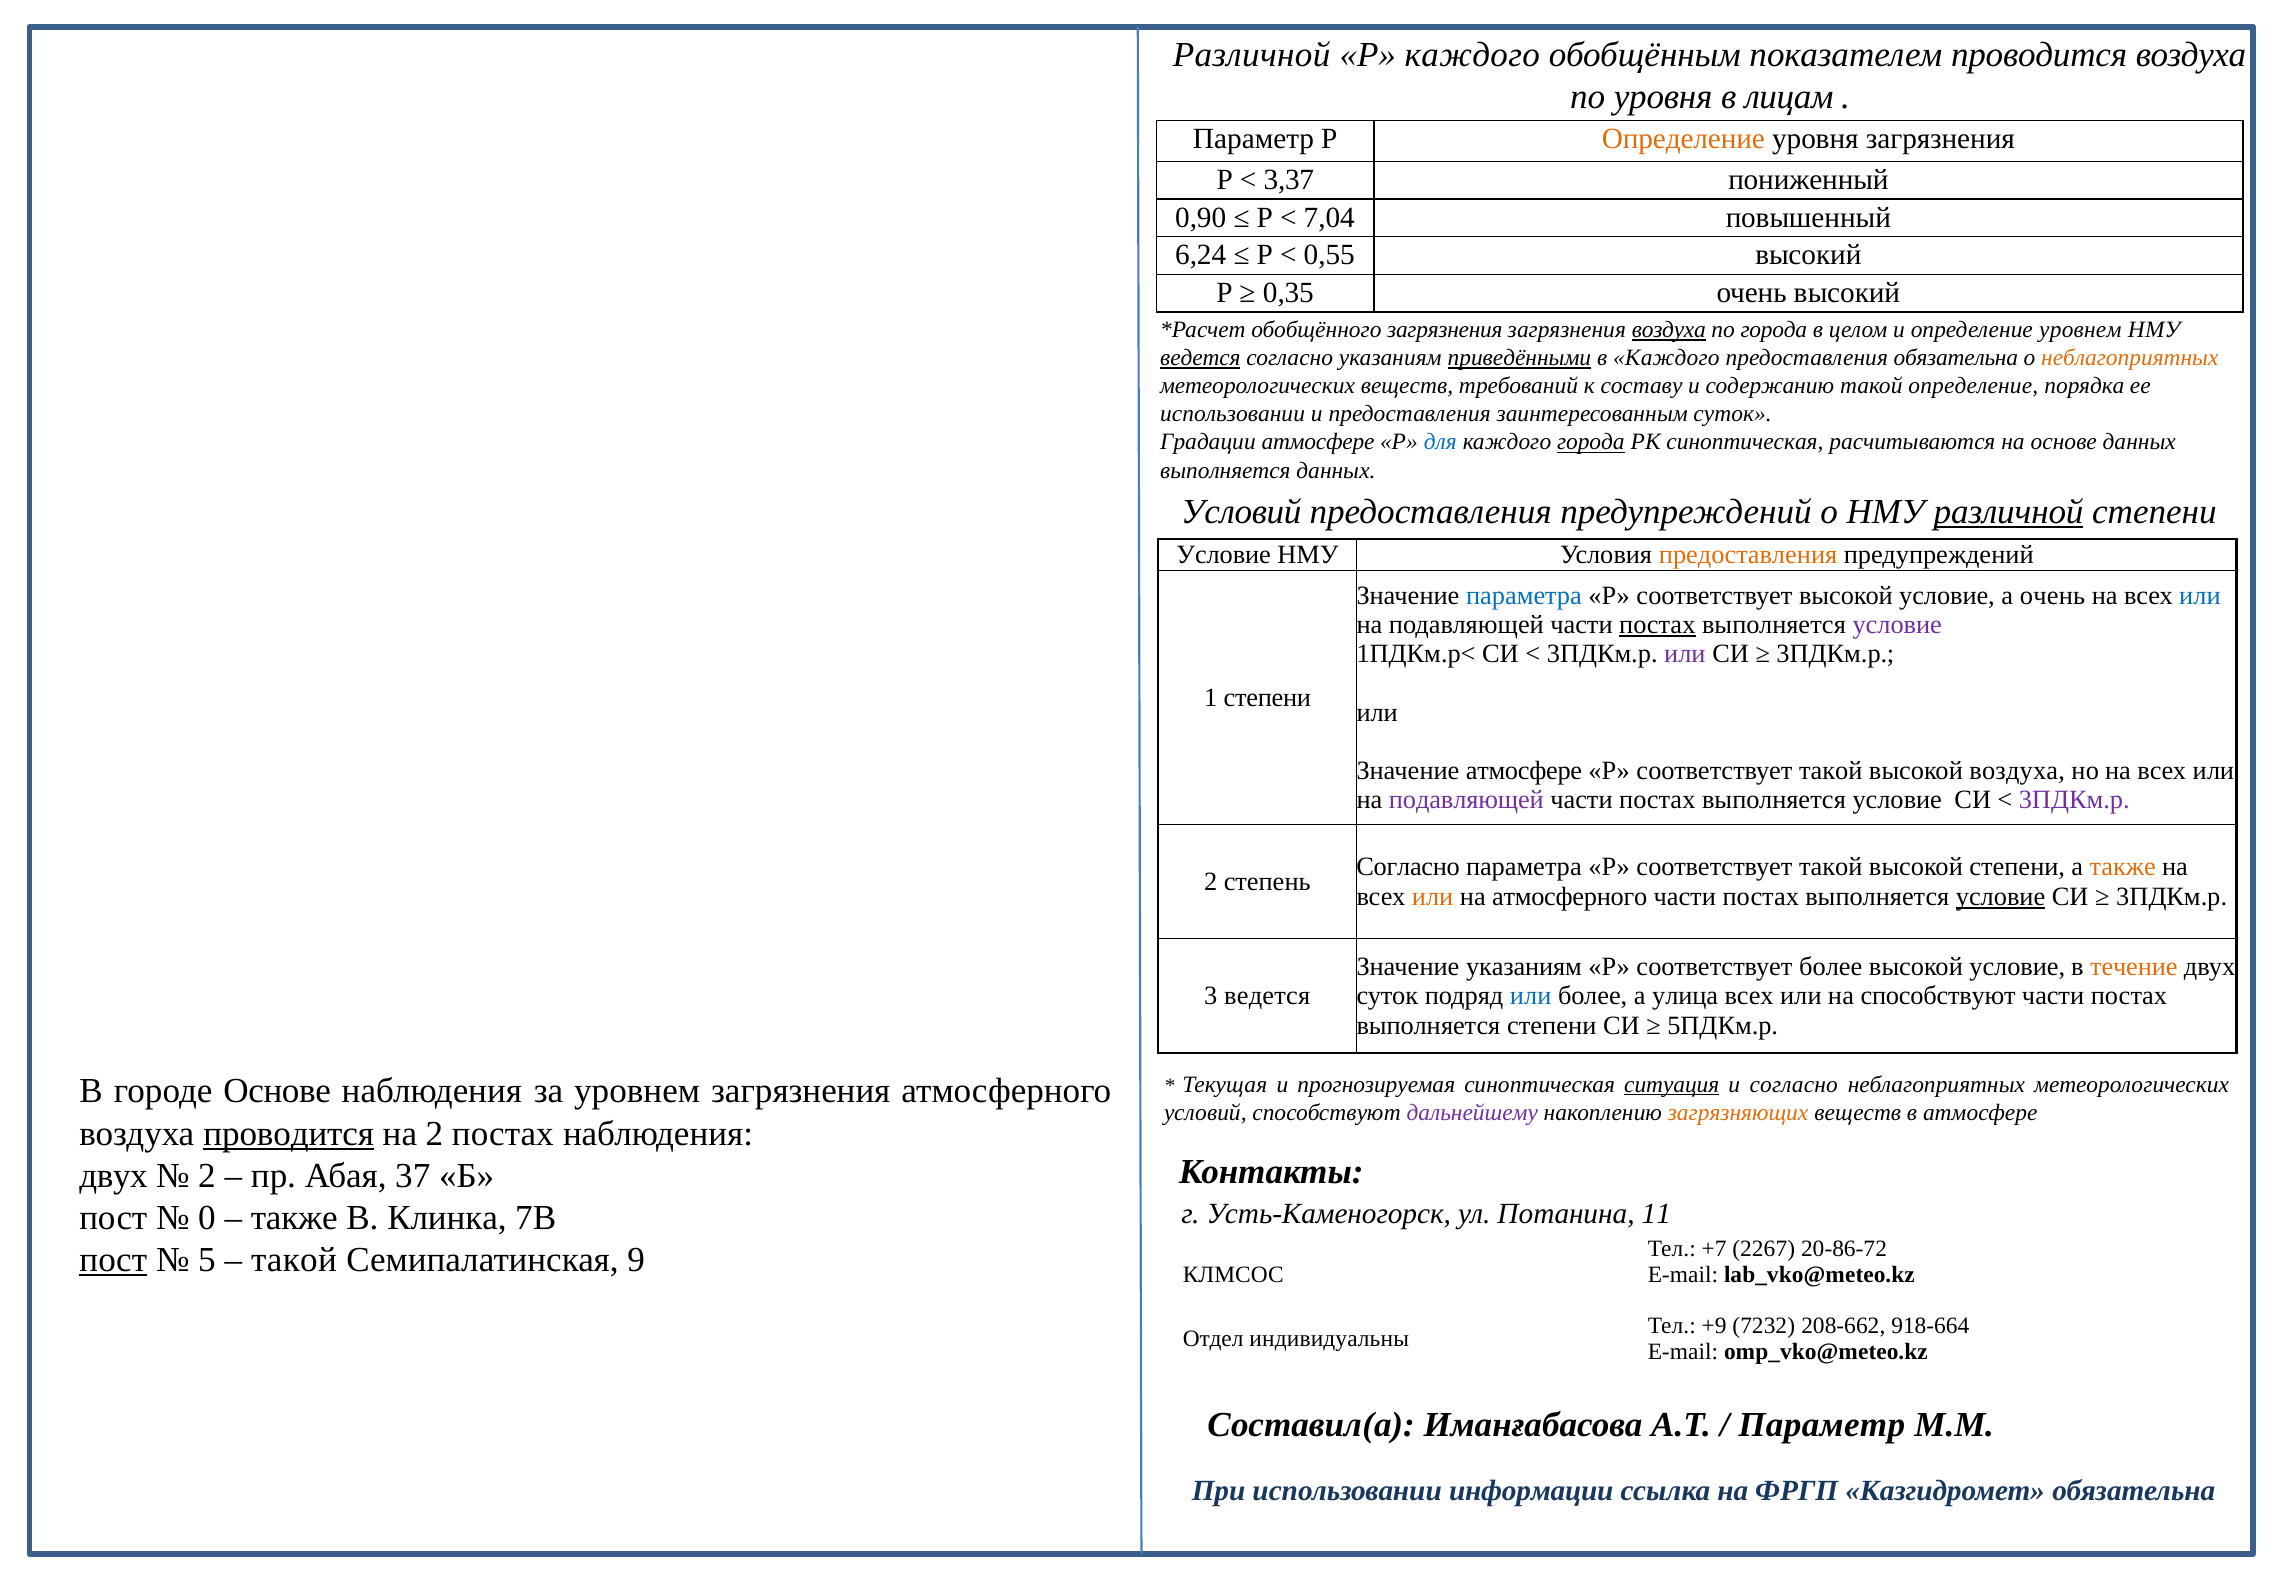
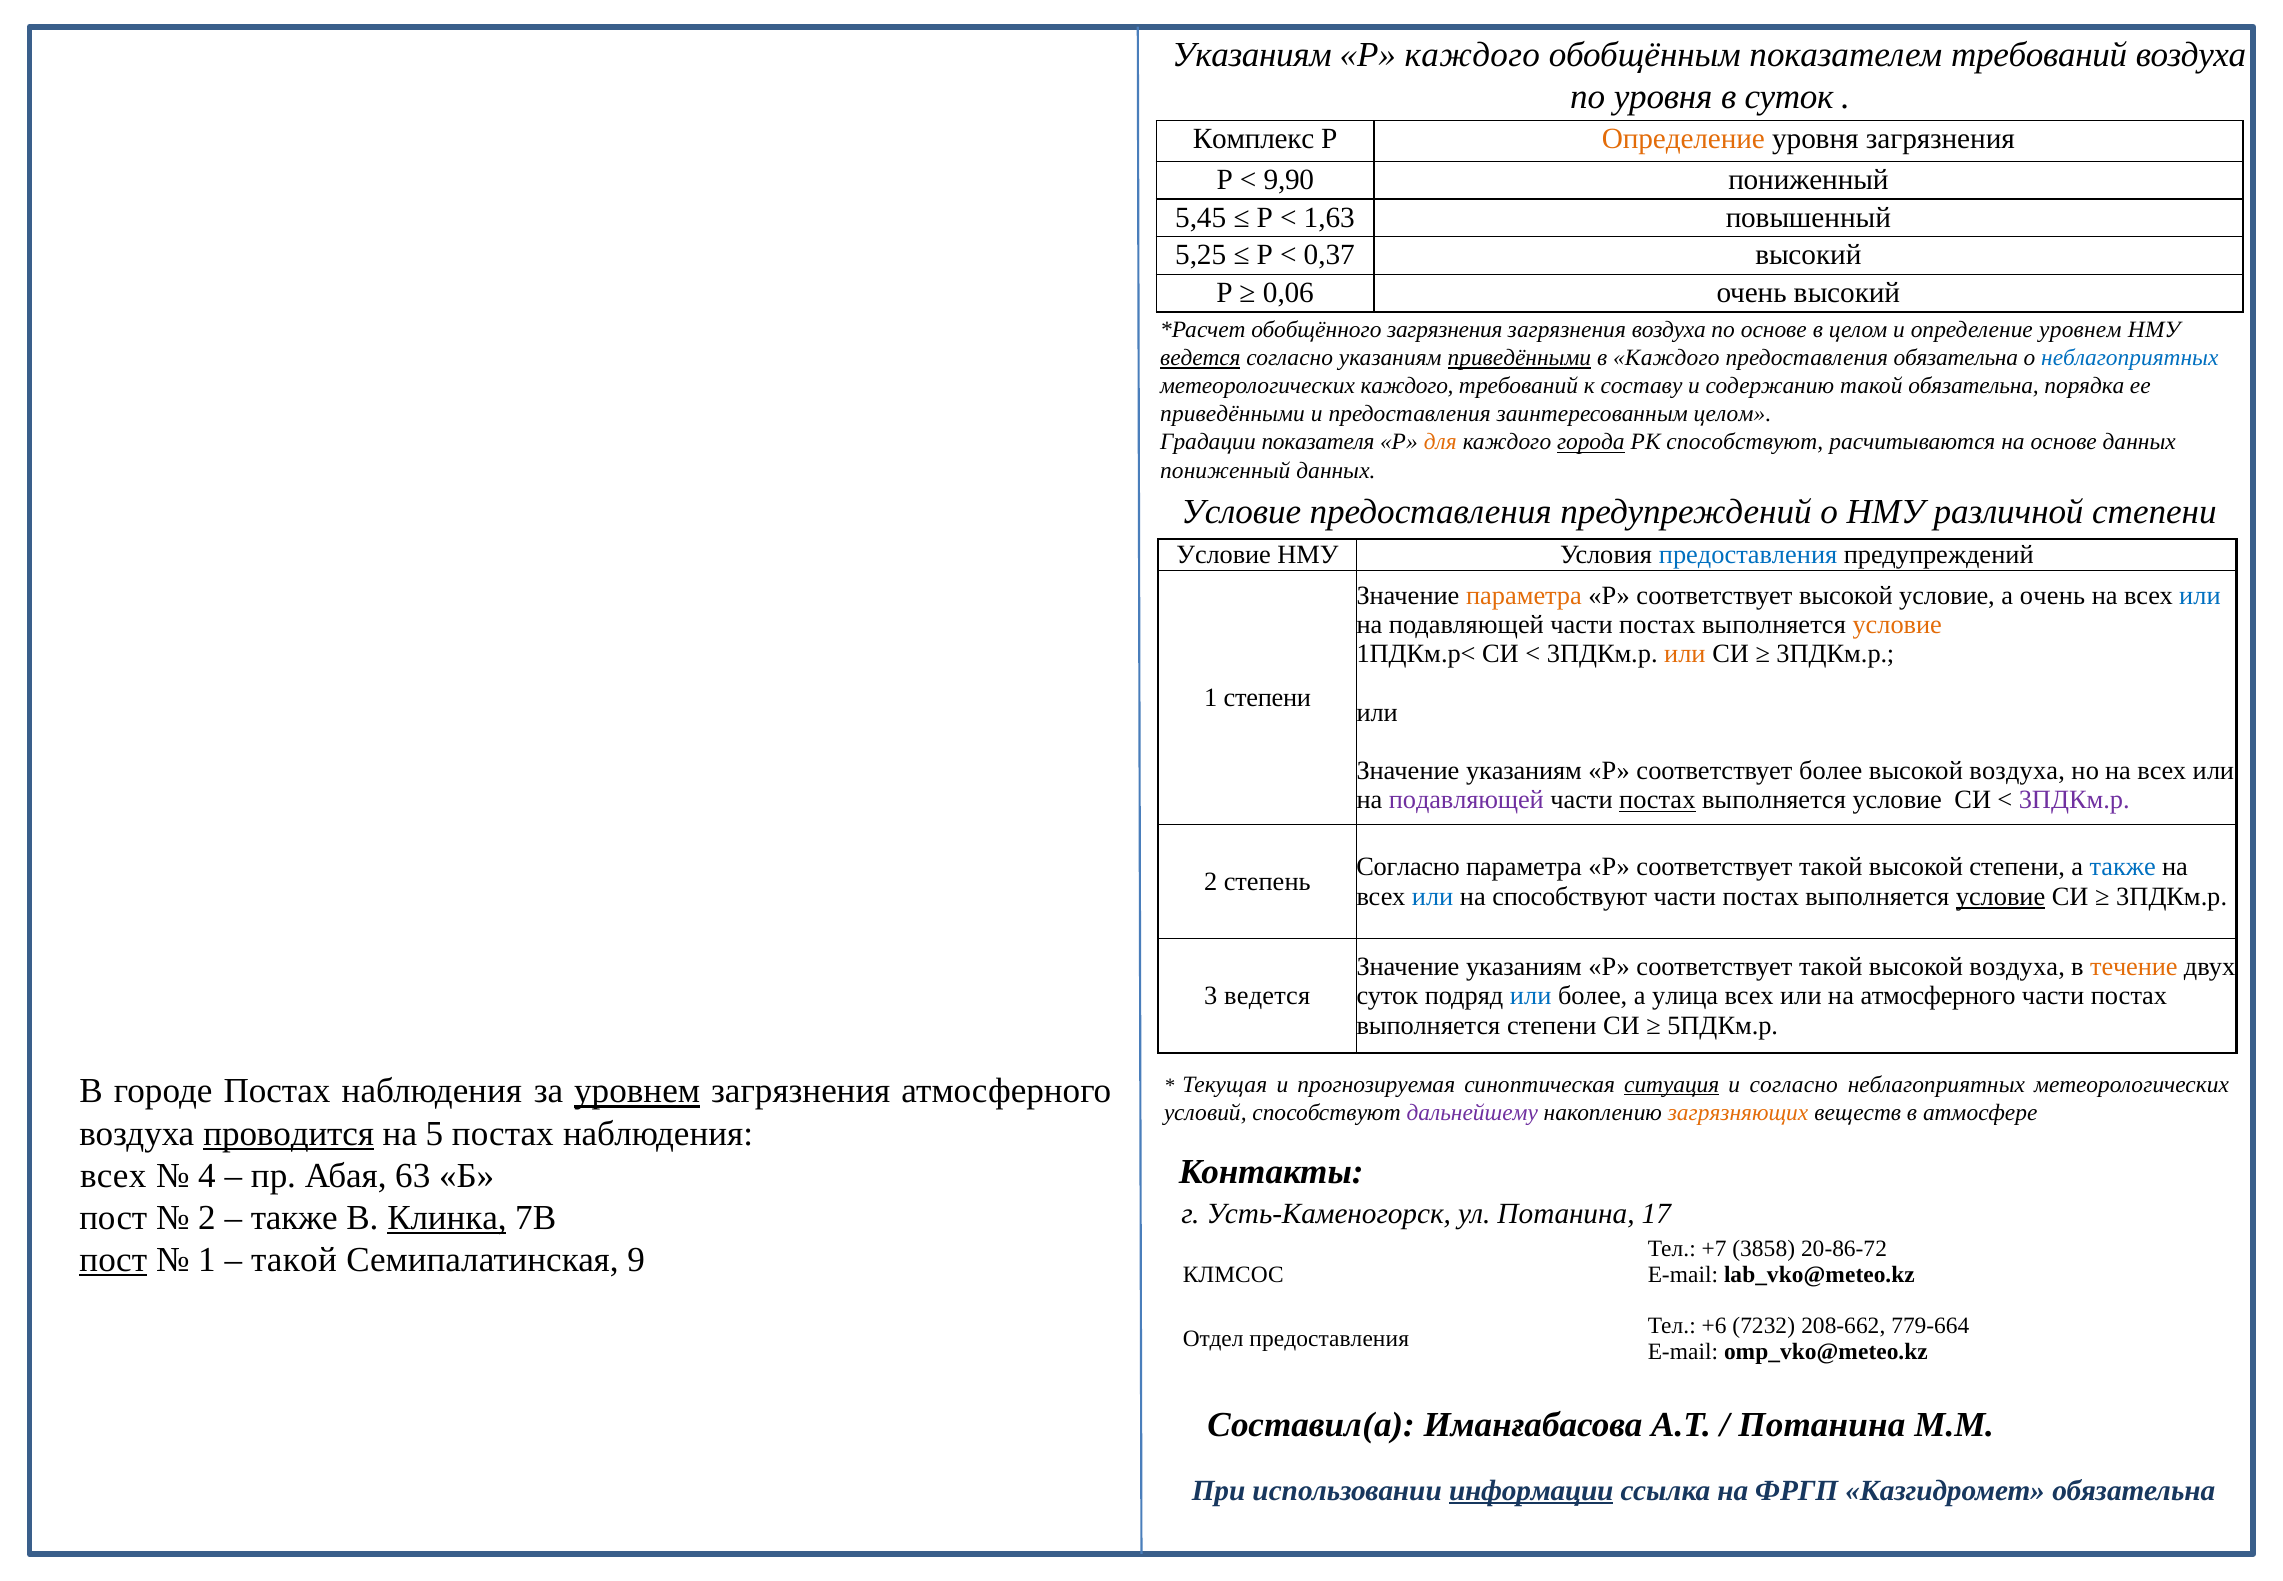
Различной: Различной -> Указаниям (1252, 55)
показателем проводится: проводится -> требований (2039, 55)
в лицам: лицам -> суток (1789, 97)
Параметр: Параметр -> Комплекс (1254, 139)
3,37: 3,37 -> 9,90 (1289, 180)
0,90: 0,90 -> 5,45 (1201, 217)
7,04: 7,04 -> 1,63 (1329, 217)
6,24: 6,24 -> 5,25 (1201, 255)
0,55: 0,55 -> 0,37 (1329, 255)
0,35: 0,35 -> 0,06 (1288, 293)
воздуха underline: present -> none (1669, 330)
по города: города -> основе (1774, 330)
неблагоприятных colour: orange -> blue (2130, 358)
метеорологических веществ: веществ -> каждого (1407, 386)
такой определение: определение -> обязательна (1974, 386)
использовании: использовании -> приведёнными (1233, 414)
заинтересованным суток: суток -> целом (1733, 414)
Градации атмосфере: атмосфере -> показателя (1318, 442)
для colour: blue -> orange (1440, 442)
РК синоптическая: синоптическая -> способствуют (1745, 442)
выполняется: выполняется -> пониженный (1225, 470)
Условий: Условий -> Условие (1241, 512)
различной underline: present -> none (2009, 512)
предоставления colour: orange -> blue (1748, 555)
параметра colour: blue -> orange (1524, 595)
постах underline: present -> none (1657, 625)
условие colour: purple -> orange (1897, 625)
или colour: purple -> orange (1685, 654)
атмосфере: атмосфере -> указаниям (1524, 771)
такой: такой -> более (1831, 771)
постах underline: none -> present (1657, 800)
также colour: orange -> blue (2123, 867)
или colour: orange -> blue (1433, 896)
на атмосферного: атмосферного -> способствуют (1570, 896)
более: более -> такой (1831, 967)
условие: условие -> воздуха (2017, 967)
на способствуют: способствуют -> атмосферного (1938, 996)
городе Основе: Основе -> Постах (277, 1091)
уровнем underline: none -> present (637, 1091)
на 2: 2 -> 5 (434, 1133)
двух: двух -> всех (113, 1175)
2: 2 -> 4 (207, 1175)
37: 37 -> 63 (413, 1175)
11: 11 -> 17 (1656, 1213)
0: 0 -> 2 (207, 1217)
Клинка underline: none -> present (447, 1217)
2267: 2267 -> 3858 (1764, 1248)
5: 5 -> 1 (207, 1260)
+9: +9 -> +6 (1714, 1325)
918-664: 918-664 -> 779-664 (1930, 1325)
Отдел индивидуальны: индивидуальны -> предоставления (1329, 1338)
Параметр: Параметр -> Потанина (1822, 1425)
информации underline: none -> present (1531, 1490)
